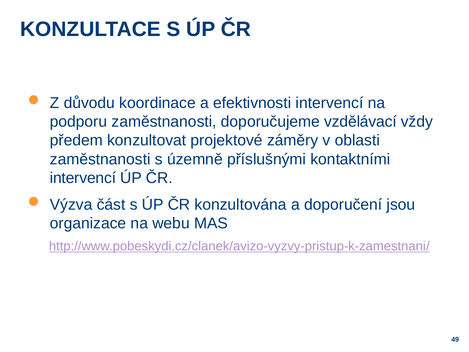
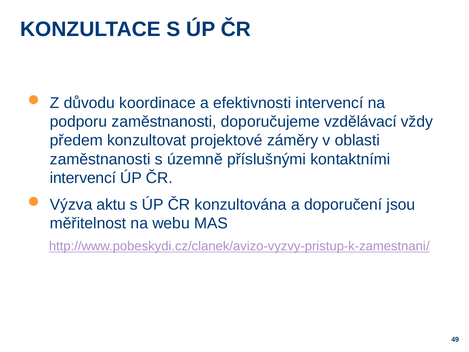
část: část -> aktu (111, 204)
organizace: organizace -> měřitelnost (88, 223)
